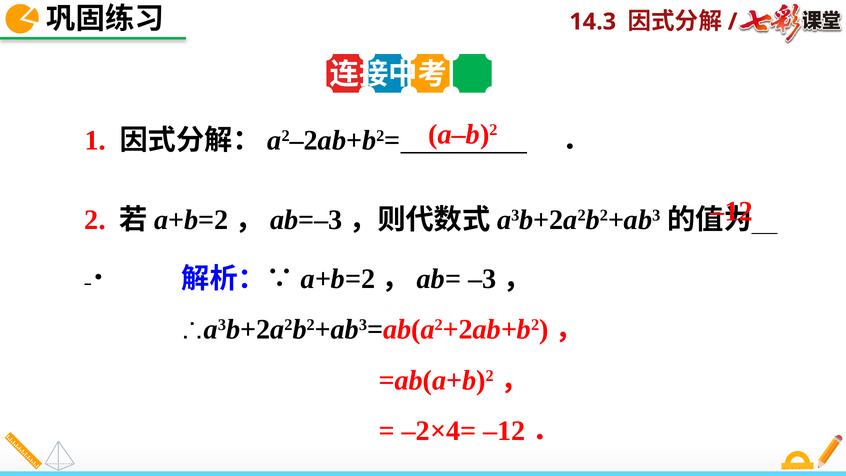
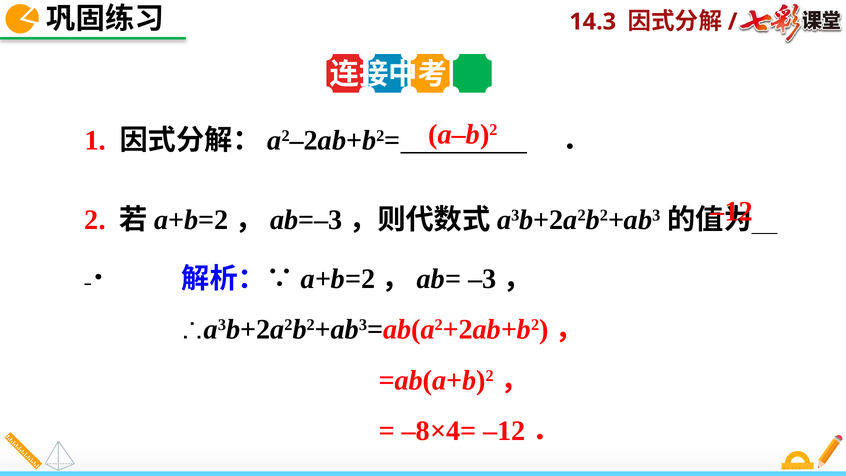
–2×4=: –2×4= -> –8×4= (439, 431)
